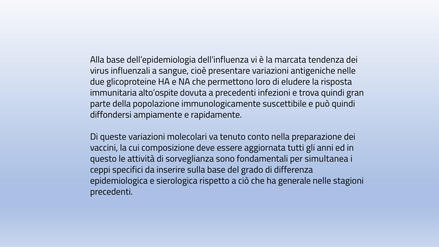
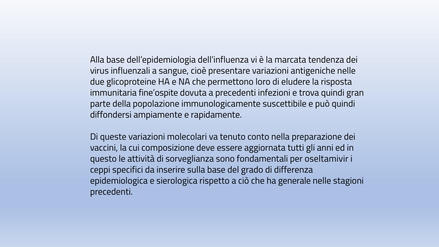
alto’ospite: alto’ospite -> fine’ospite (158, 93)
simultanea: simultanea -> oseltamivir (327, 159)
